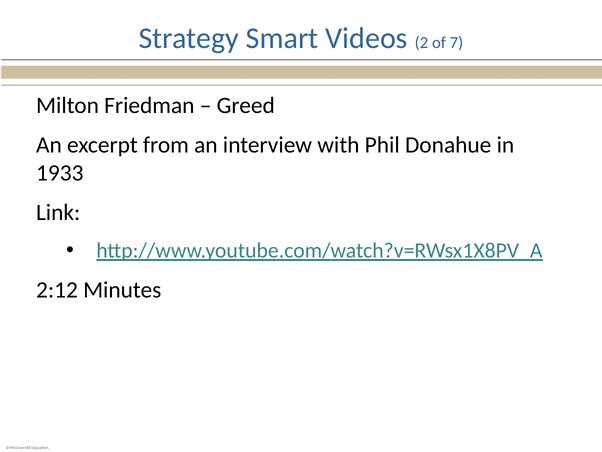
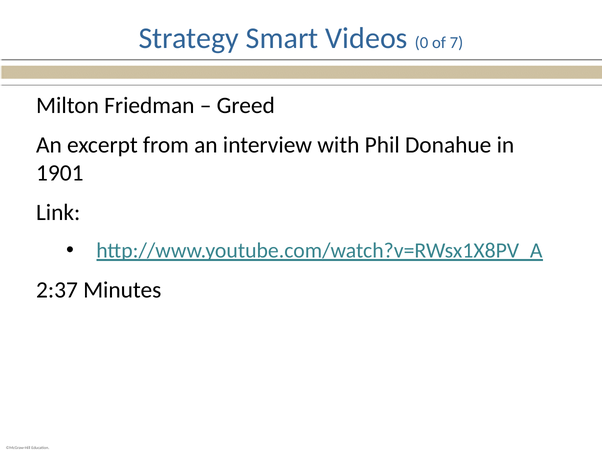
2: 2 -> 0 (421, 43)
1933: 1933 -> 1901 (60, 173)
2:12: 2:12 -> 2:37 (57, 290)
